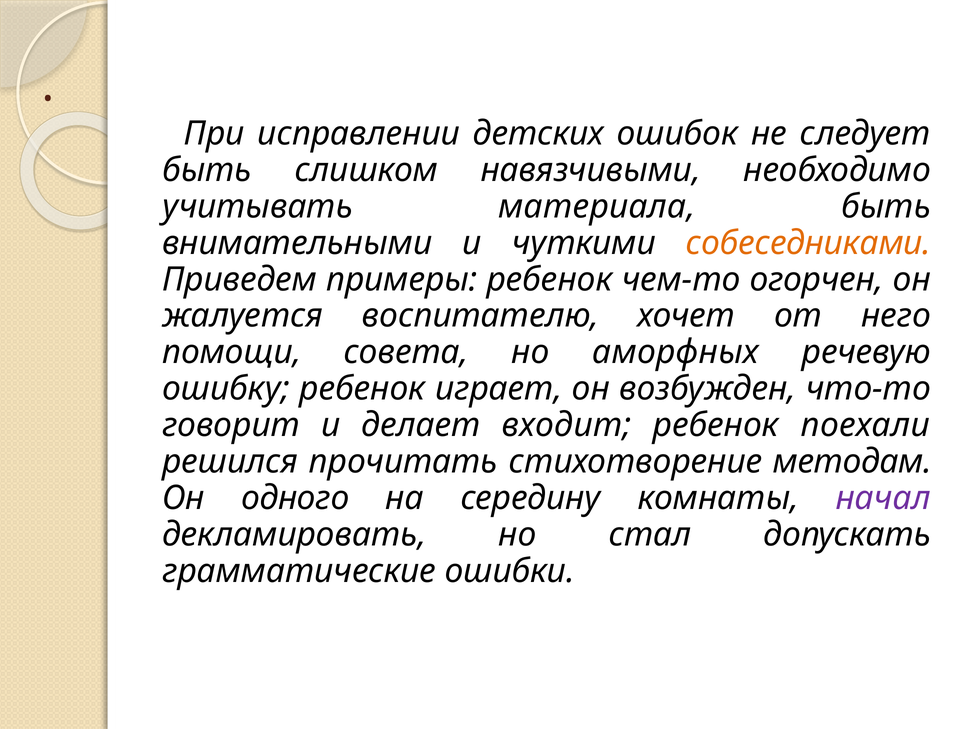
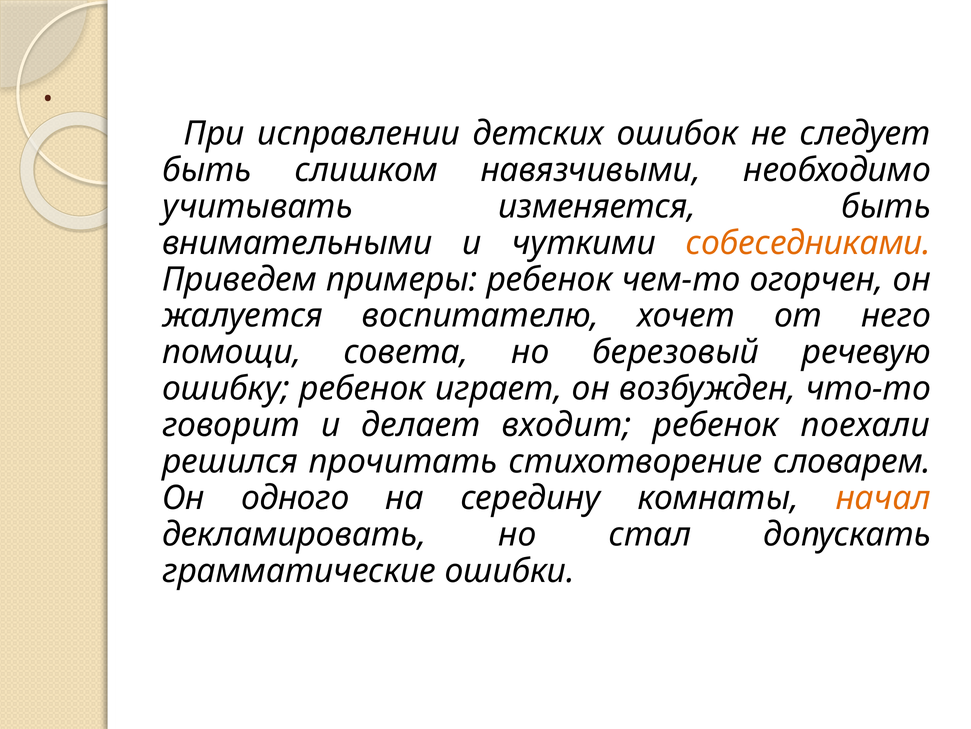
материала: материала -> изменяется (597, 206)
аморфных: аморфных -> березовый (676, 352)
методам: методам -> словарем (852, 461)
начал colour: purple -> orange (883, 498)
